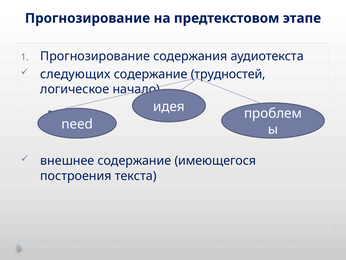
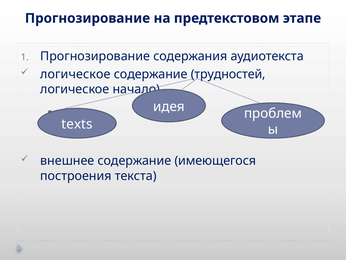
следующих: следующих -> логическое (75, 74)
need: need -> texts (77, 124)
